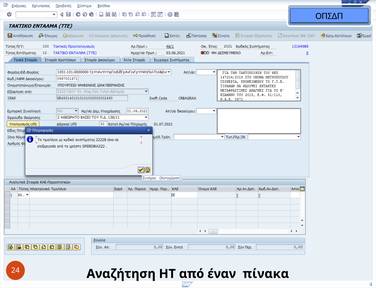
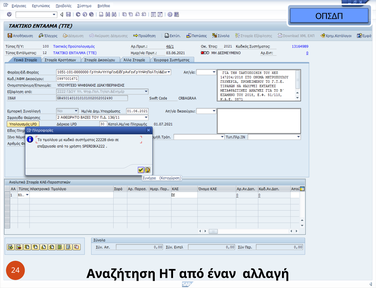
πίνακα: πίνακα -> αλλαγή (266, 274)
